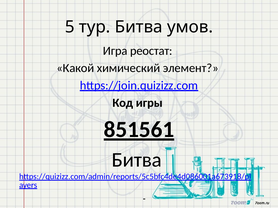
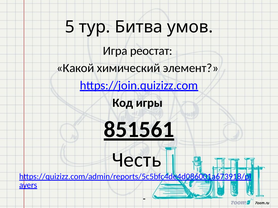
Битва: Битва -> Честь (137, 160)
